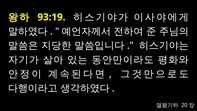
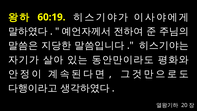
93:19: 93:19 -> 60:19 (51, 17)
